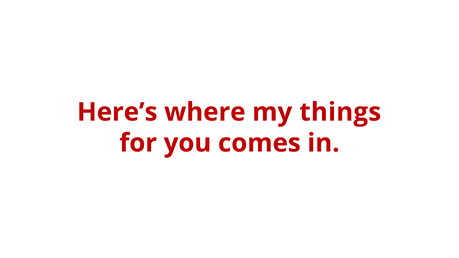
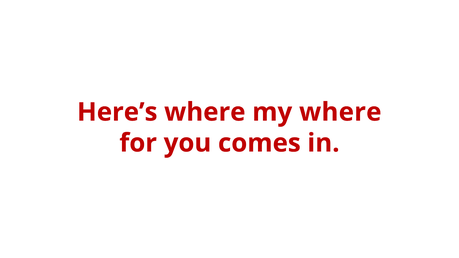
my things: things -> where (340, 112)
